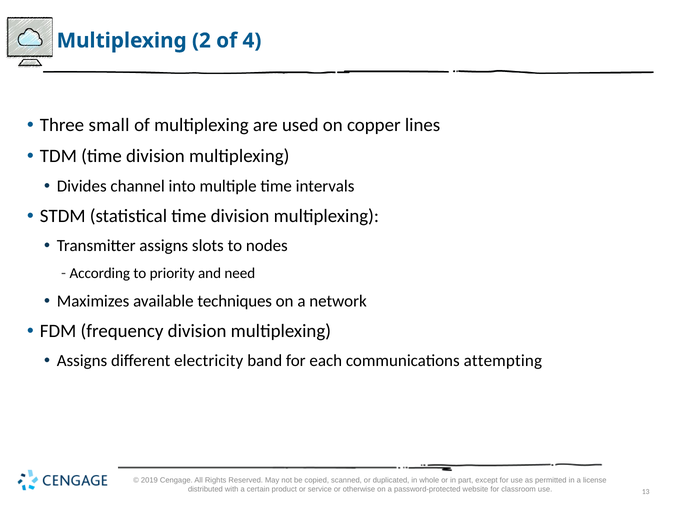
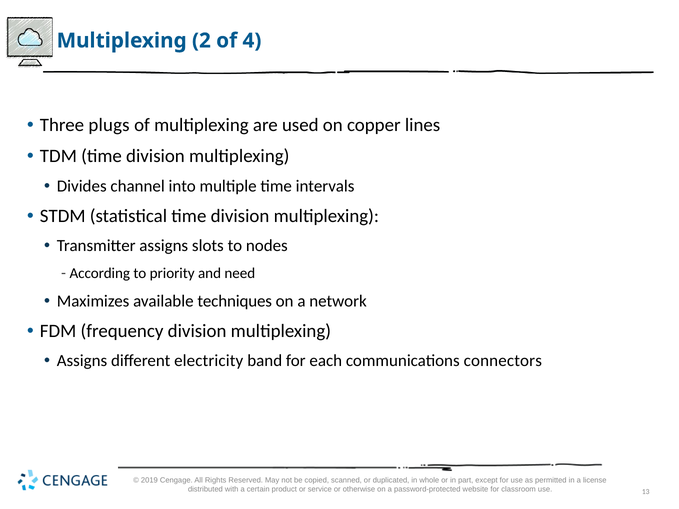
small: small -> plugs (109, 125)
attempting: attempting -> connectors (503, 361)
